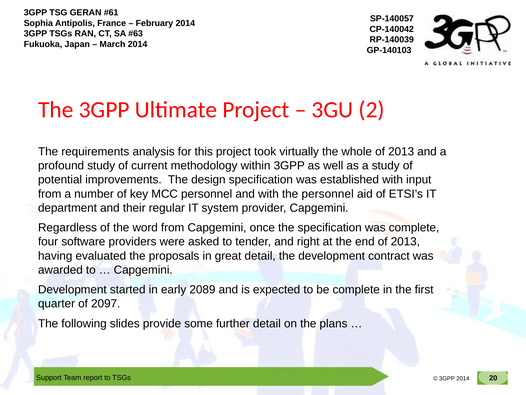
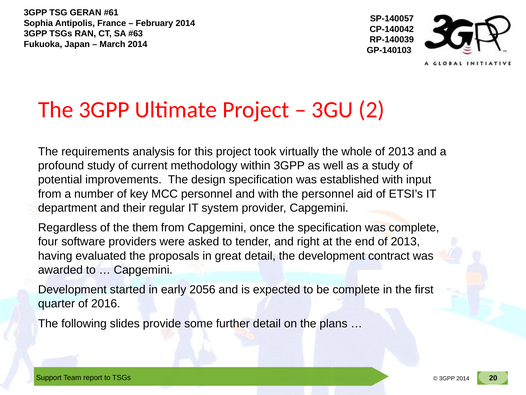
word: word -> them (145, 227)
2089: 2089 -> 2056 (202, 289)
2097: 2097 -> 2016 (106, 303)
